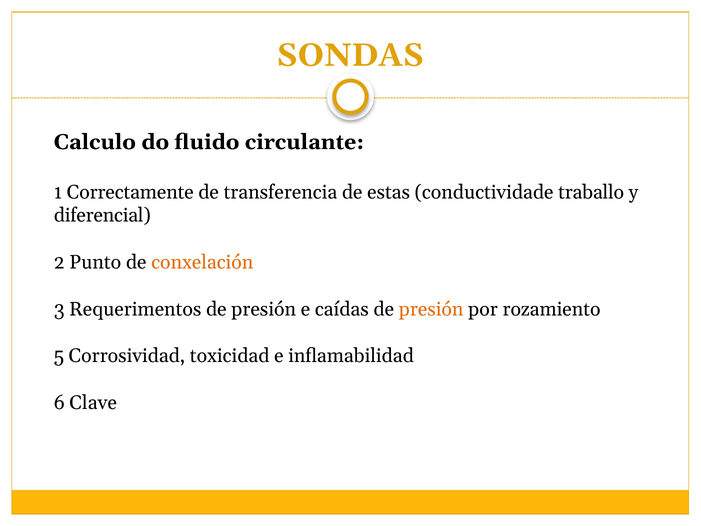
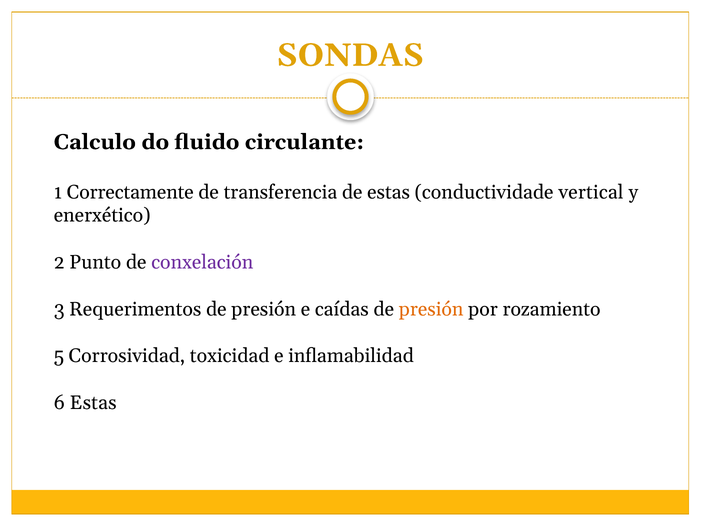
traballo: traballo -> vertical (591, 192)
diferencial: diferencial -> enerxético (102, 215)
conxelación colour: orange -> purple (202, 262)
6 Clave: Clave -> Estas (93, 402)
